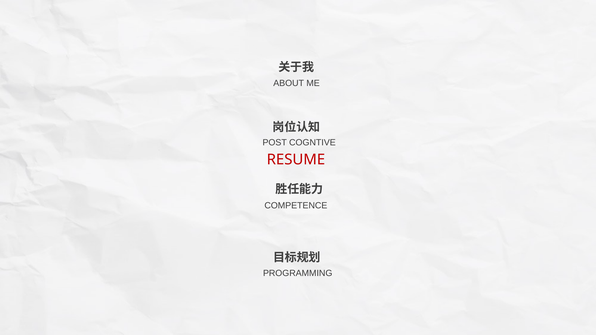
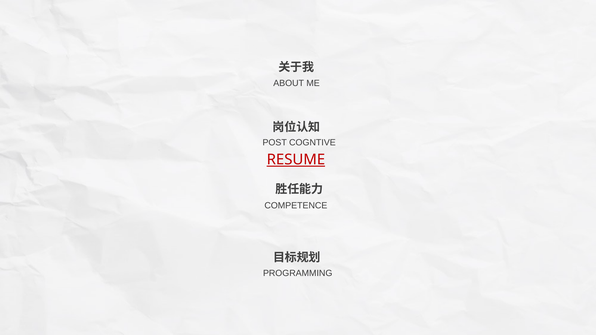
RESUME underline: none -> present (296, 160)
